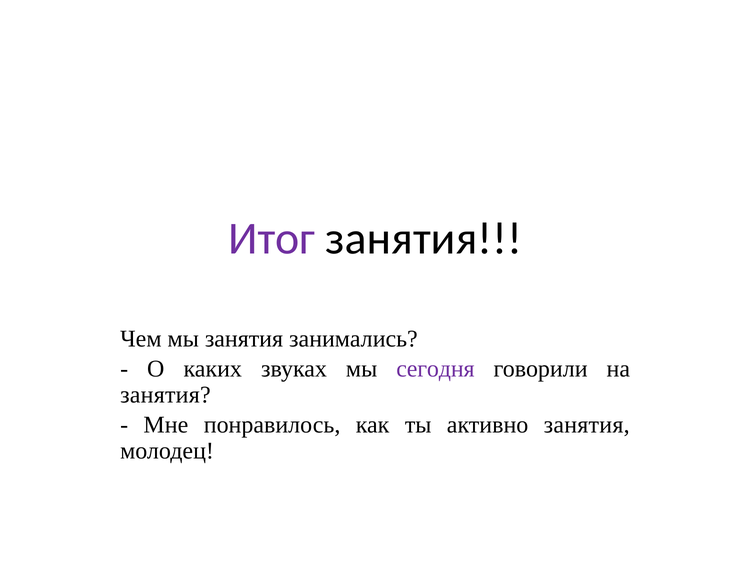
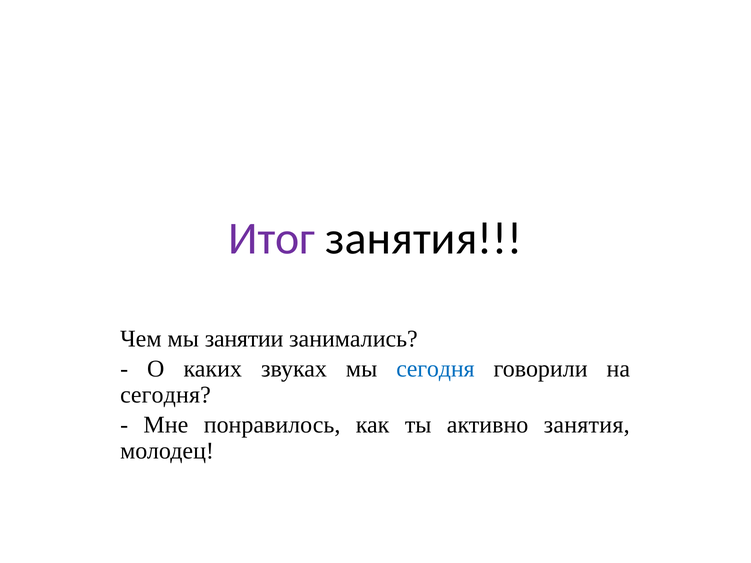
мы занятия: занятия -> занятии (244, 339)
сегодня colour: purple -> blue (435, 369)
занятия: занятия -> сегодня (165, 395)
